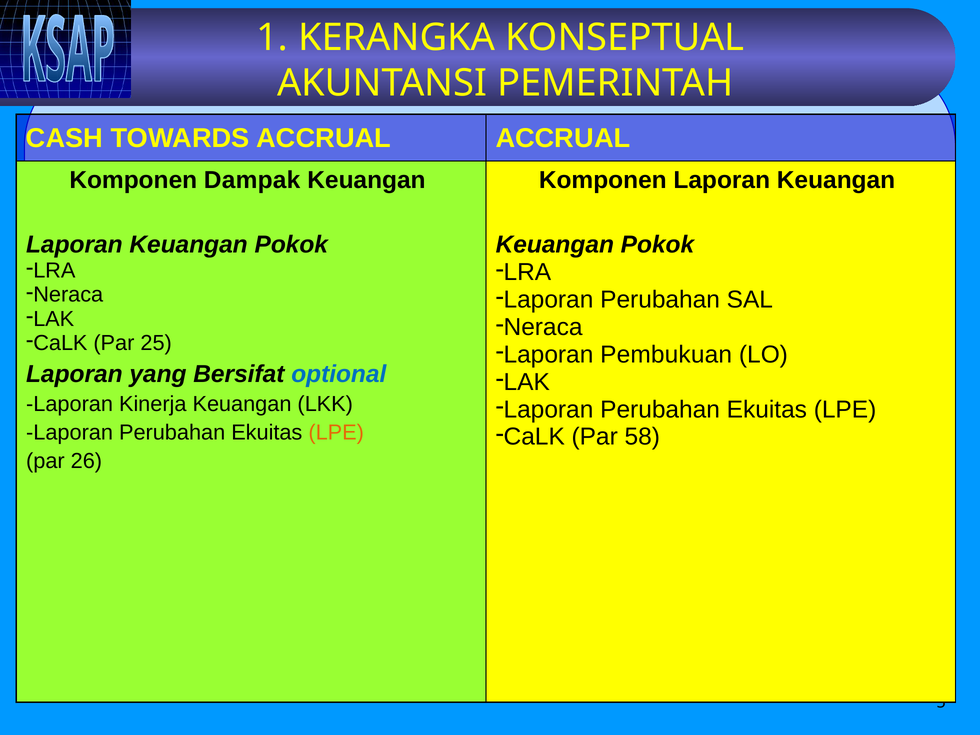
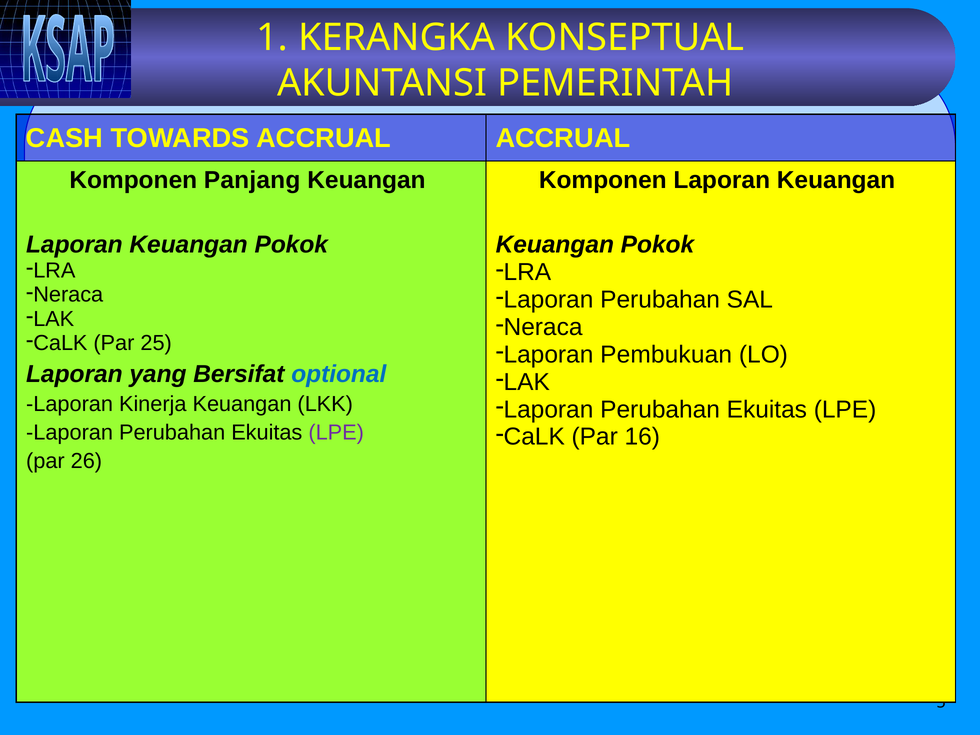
Dampak: Dampak -> Panjang (252, 180)
LPE colour: orange -> purple (336, 433)
58: 58 -> 16 (642, 437)
